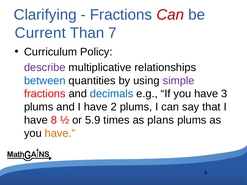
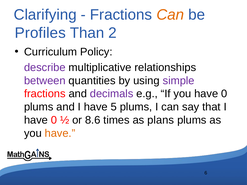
Can colour: red -> orange (170, 15)
Current: Current -> Profiles (40, 33)
7: 7 -> 2 (113, 33)
between colour: blue -> purple (45, 81)
decimals colour: blue -> purple (112, 94)
you have 3: 3 -> 0 (224, 94)
2: 2 -> 5 (114, 107)
8: 8 -> 0 (54, 120)
5.9: 5.9 -> 8.6 (93, 120)
